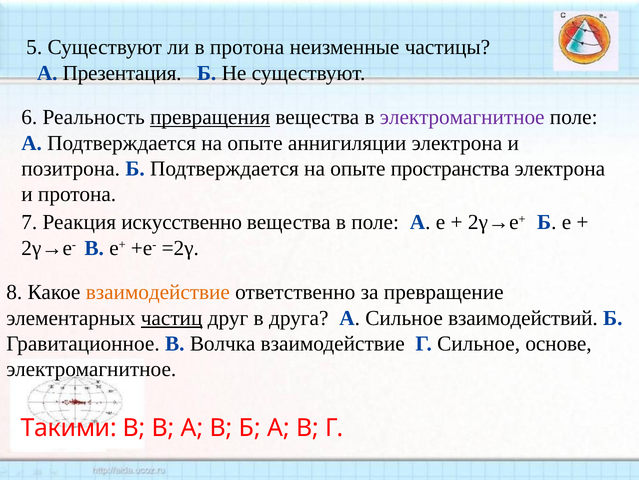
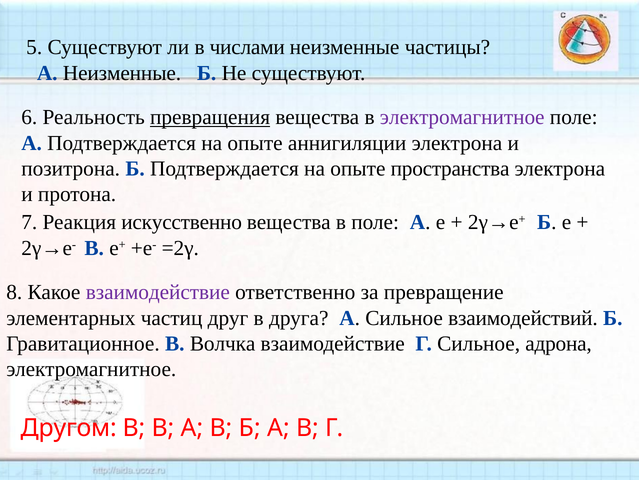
в протона: протона -> числами (247, 47)
А Презентация: Презентация -> Неизменные (122, 73)
взаимодействие colour: orange -> purple (158, 292)
частиц underline: present -> none (172, 318)
основе: основе -> адрона (559, 343)
Такими: Такими -> Другом (69, 427)
